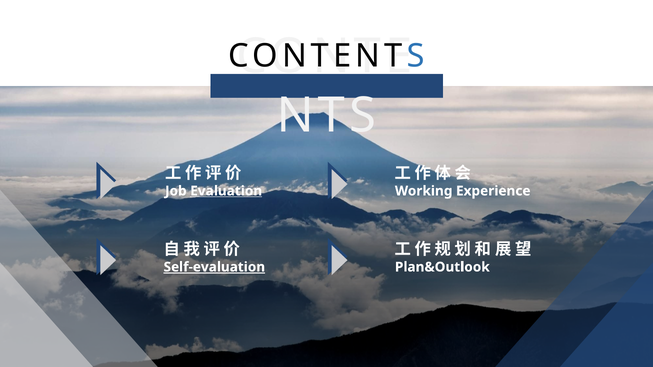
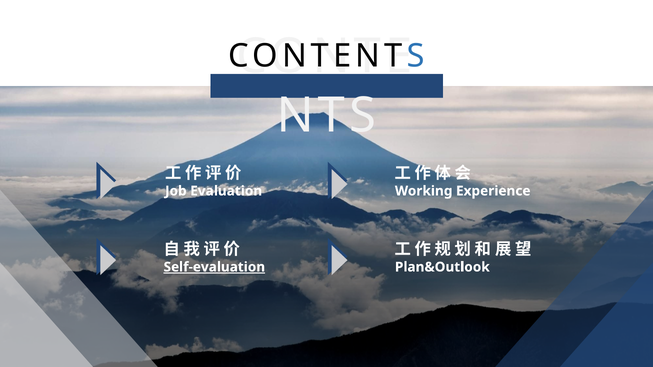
Evaluation underline: present -> none (226, 191)
